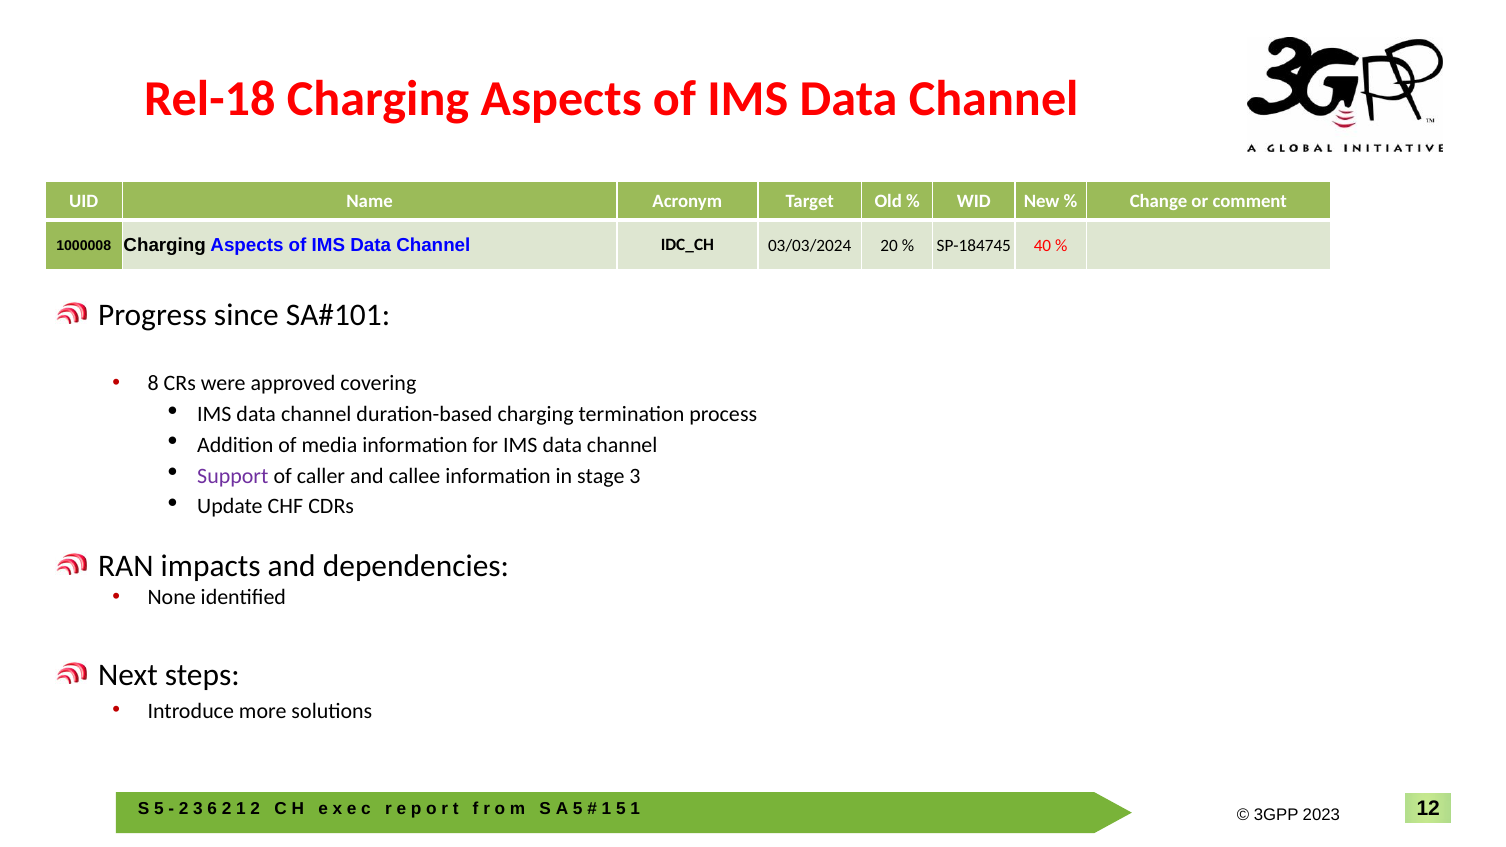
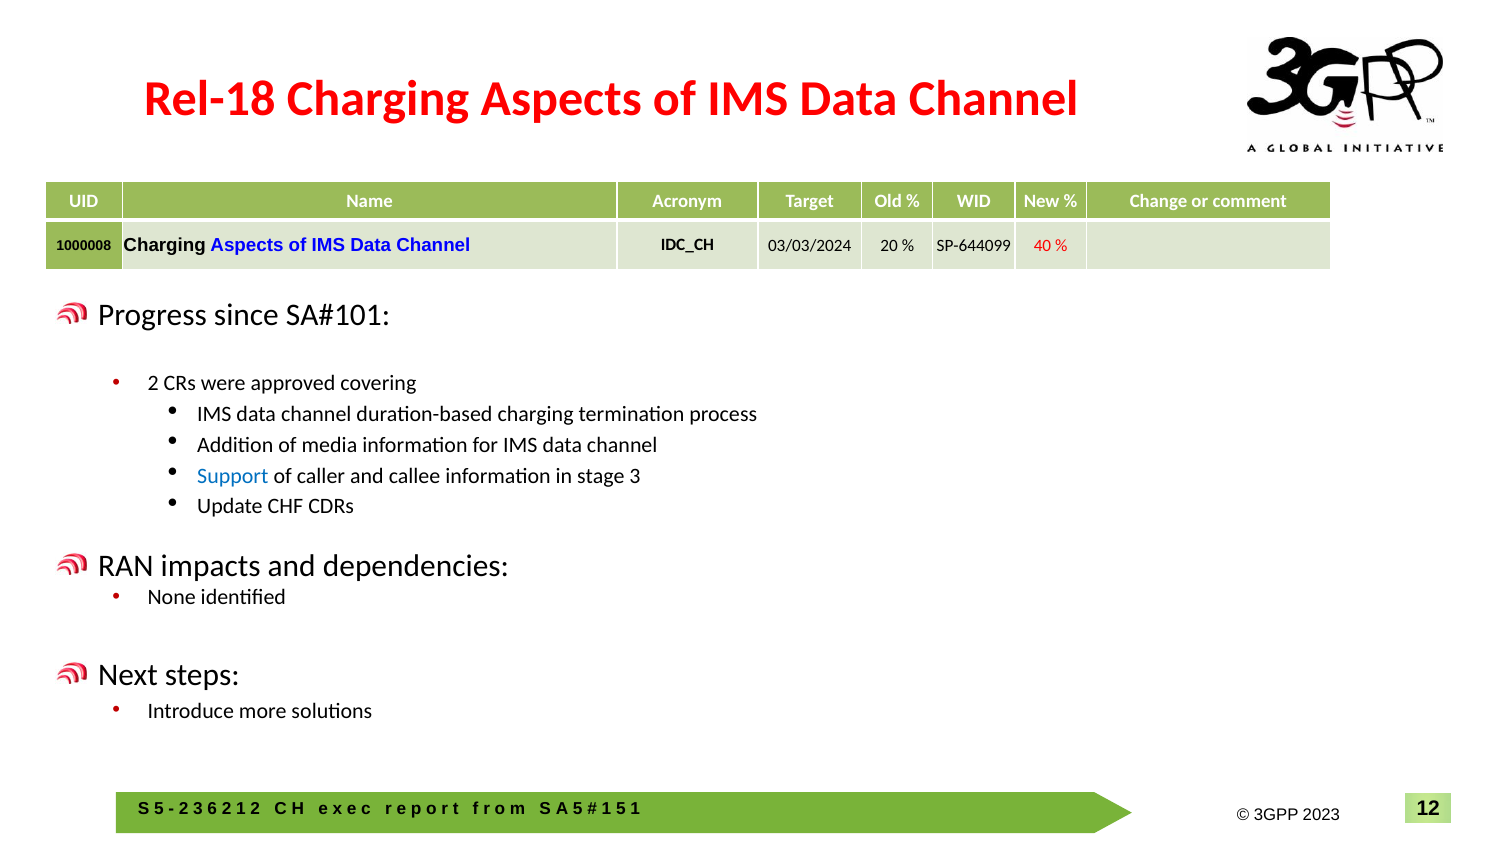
SP-184745: SP-184745 -> SP-644099 (974, 246)
8: 8 -> 2 (153, 384)
Support colour: purple -> blue (233, 476)
